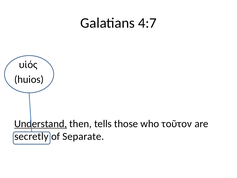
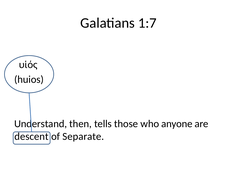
4:7: 4:7 -> 1:7 (147, 23)
Understand underline: present -> none (41, 124)
τοῦτον: τοῦτον -> anyone (177, 124)
secretly: secretly -> descent (31, 136)
